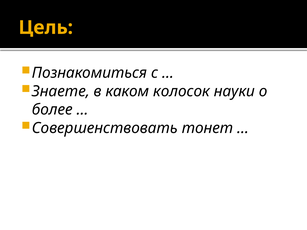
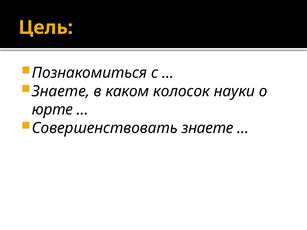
более: более -> юрте (52, 110)
Совершенствовать тонет: тонет -> знаете (208, 128)
